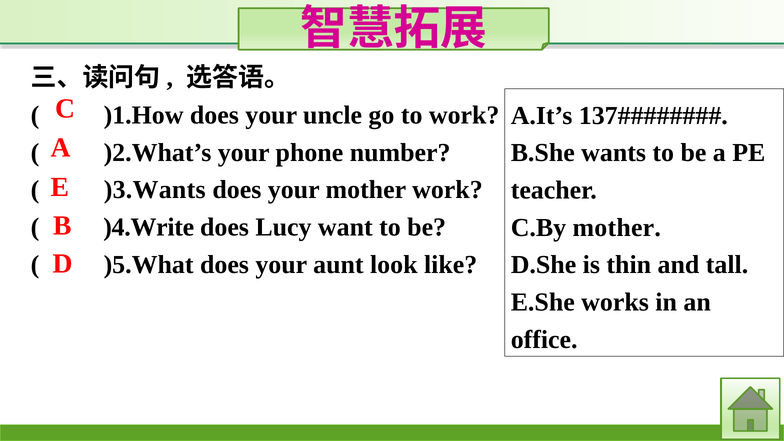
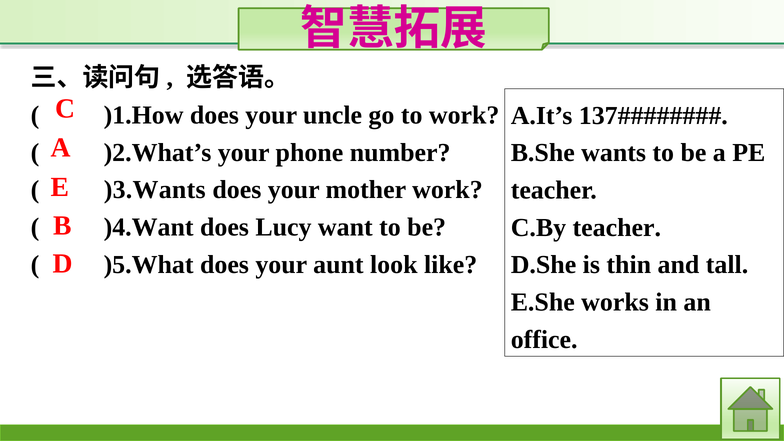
)4.Write: )4.Write -> )4.Want (149, 227)
C.By mother: mother -> teacher (617, 227)
